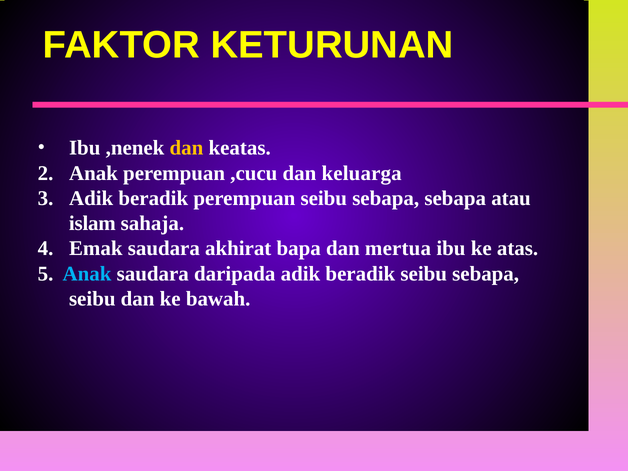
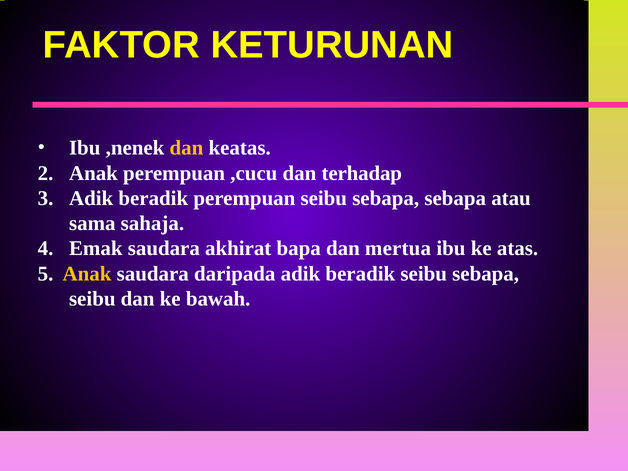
keluarga: keluarga -> terhadap (362, 173)
islam: islam -> sama (92, 223)
Anak colour: light blue -> yellow (87, 274)
